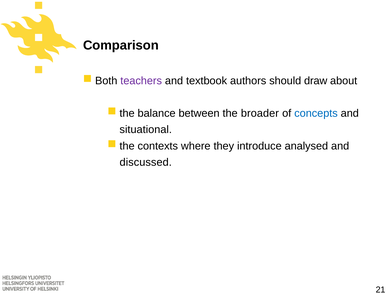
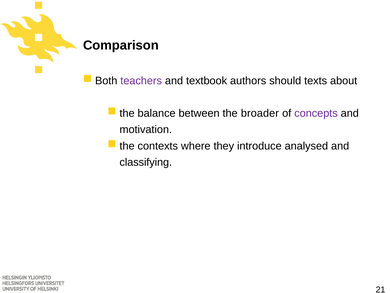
draw: draw -> texts (316, 81)
concepts colour: blue -> purple (316, 113)
situational: situational -> motivation (146, 129)
discussed: discussed -> classifying (146, 162)
